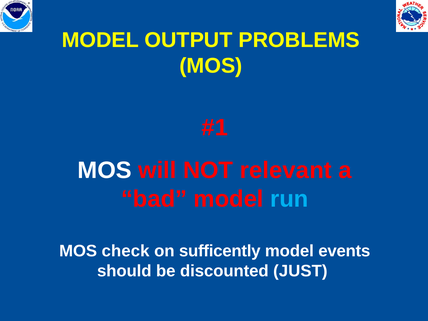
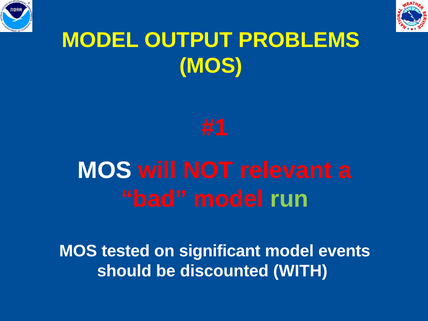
run colour: light blue -> light green (289, 199)
check: check -> tested (126, 251)
sufficently: sufficently -> significant (220, 251)
JUST: JUST -> WITH (300, 271)
